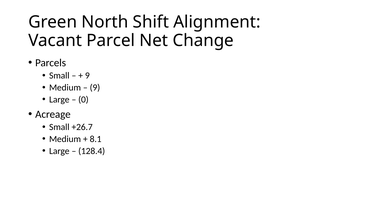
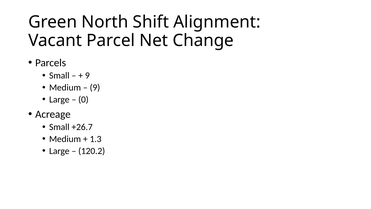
8.1: 8.1 -> 1.3 (96, 139)
128.4: 128.4 -> 120.2 (92, 151)
